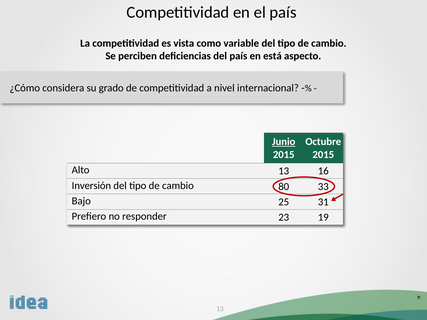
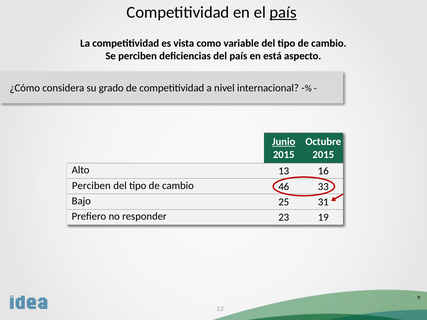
país underline: none -> present (283, 13)
Inversión: Inversión -> Perciben (91, 186)
80: 80 -> 46 (284, 187)
